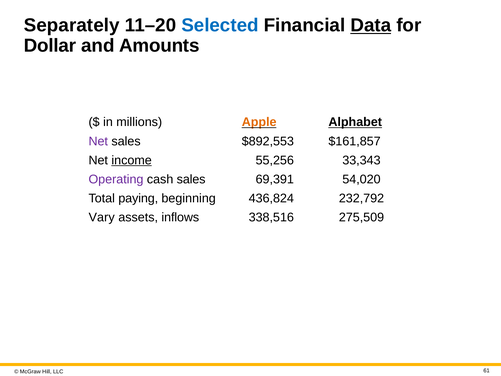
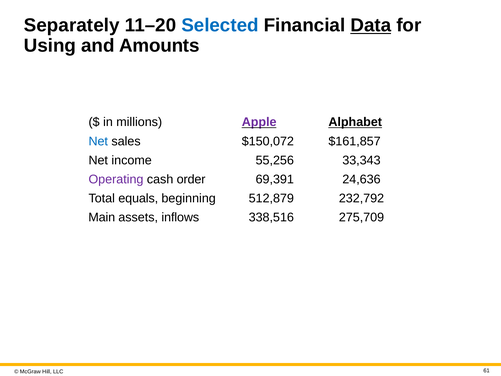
Dollar: Dollar -> Using (50, 46)
Apple colour: orange -> purple (259, 122)
Net colour: purple -> blue (98, 141)
$892,553: $892,553 -> $150,072 (268, 141)
income underline: present -> none (132, 160)
cash sales: sales -> order (191, 179)
54,020: 54,020 -> 24,636 (361, 179)
paying: paying -> equals (138, 198)
436,824: 436,824 -> 512,879 (271, 198)
Vary: Vary -> Main (102, 217)
275,509: 275,509 -> 275,709 (362, 217)
